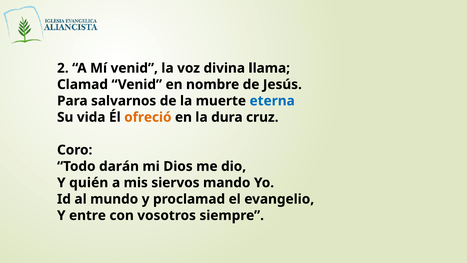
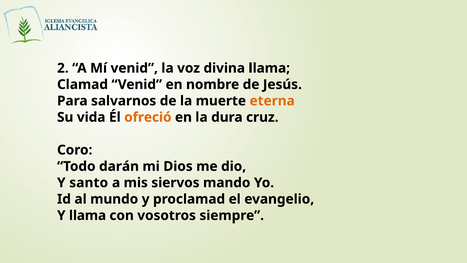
eterna colour: blue -> orange (272, 101)
quién: quién -> santo (89, 183)
Y entre: entre -> llama (88, 215)
